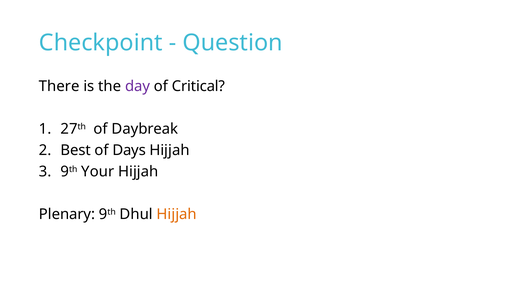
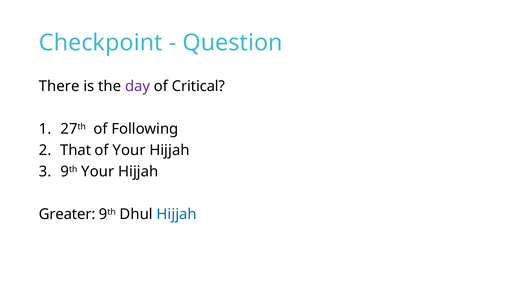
Daybreak: Daybreak -> Following (145, 129)
Best: Best -> That (76, 151)
of Days: Days -> Your (129, 151)
Plenary: Plenary -> Greater (67, 215)
Hijjah colour: orange -> blue (177, 215)
